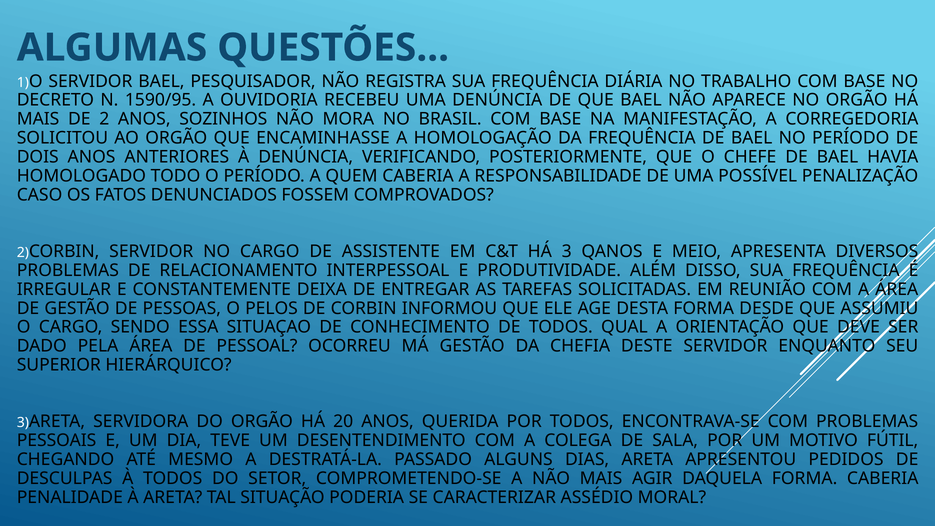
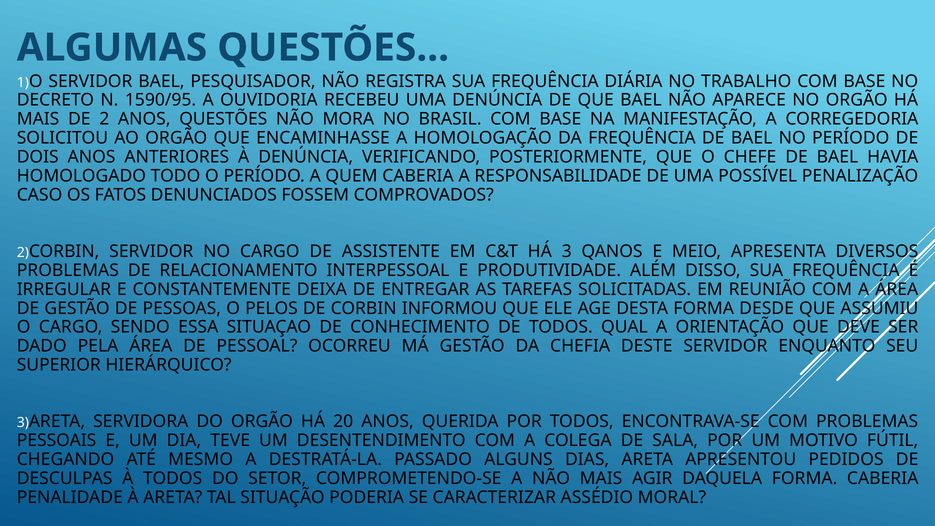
ANOS SOZINHOS: SOZINHOS -> QUESTÕES (223, 119)
